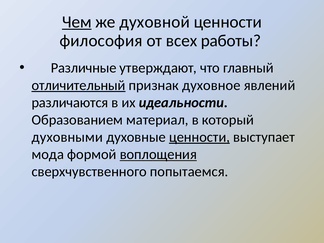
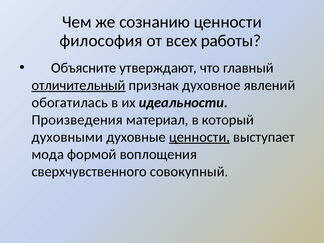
Чем underline: present -> none (77, 22)
духовной: духовной -> сознанию (155, 22)
Различные: Различные -> Объясните (84, 68)
различаются: различаются -> обогатилась (70, 103)
Образованием: Образованием -> Произведения (77, 120)
воплощения underline: present -> none (158, 154)
попытаемся: попытаемся -> совокупный (189, 172)
